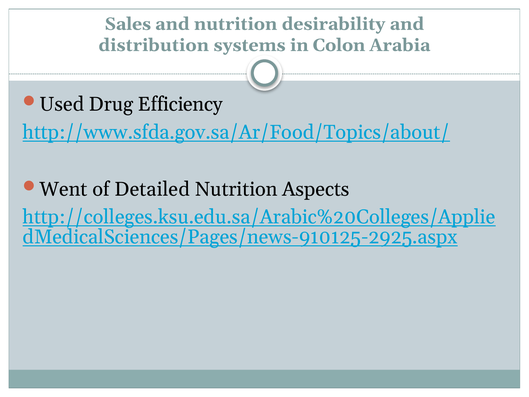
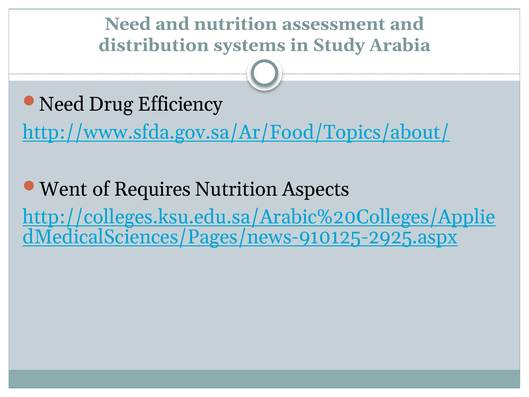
Sales: Sales -> Need (128, 24)
desirability: desirability -> assessment (333, 24)
Colon: Colon -> Study (339, 45)
Used: Used -> Need (62, 104)
Detailed: Detailed -> Requires (152, 189)
